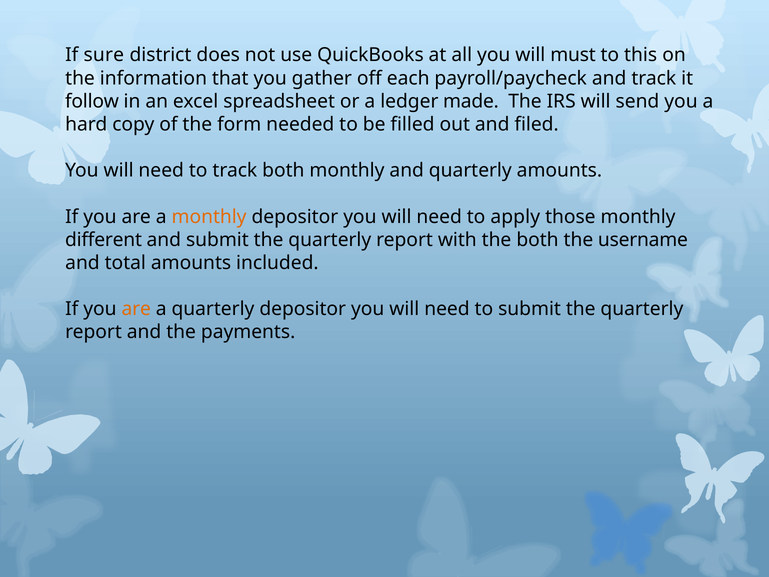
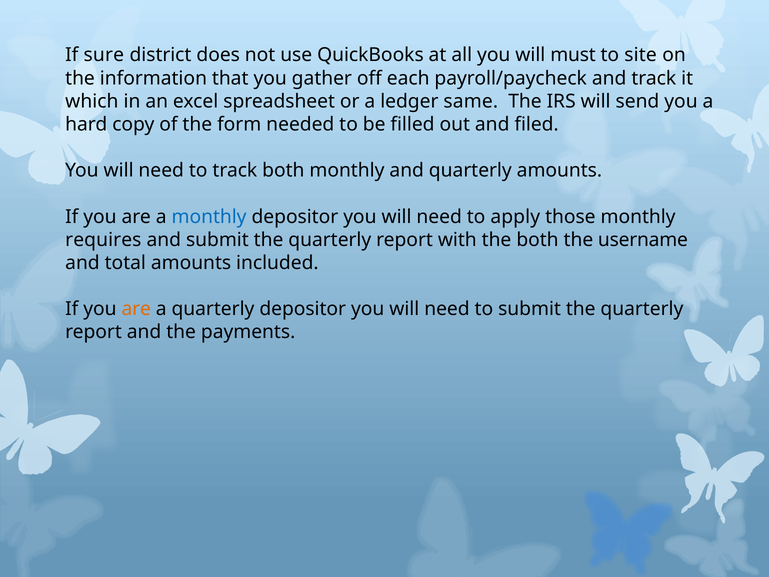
this: this -> site (641, 55)
follow: follow -> which (92, 101)
made: made -> same (471, 101)
monthly colour: orange -> blue (209, 217)
different: different -> requires (103, 240)
